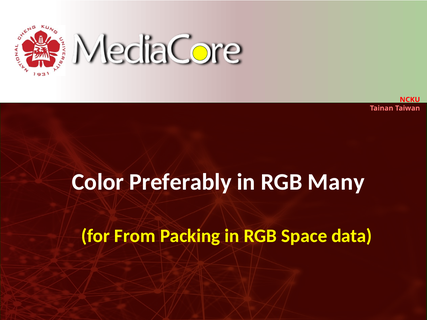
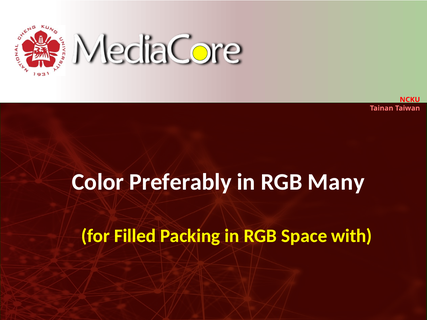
From: From -> Filled (135, 236)
data: data -> with (352, 236)
